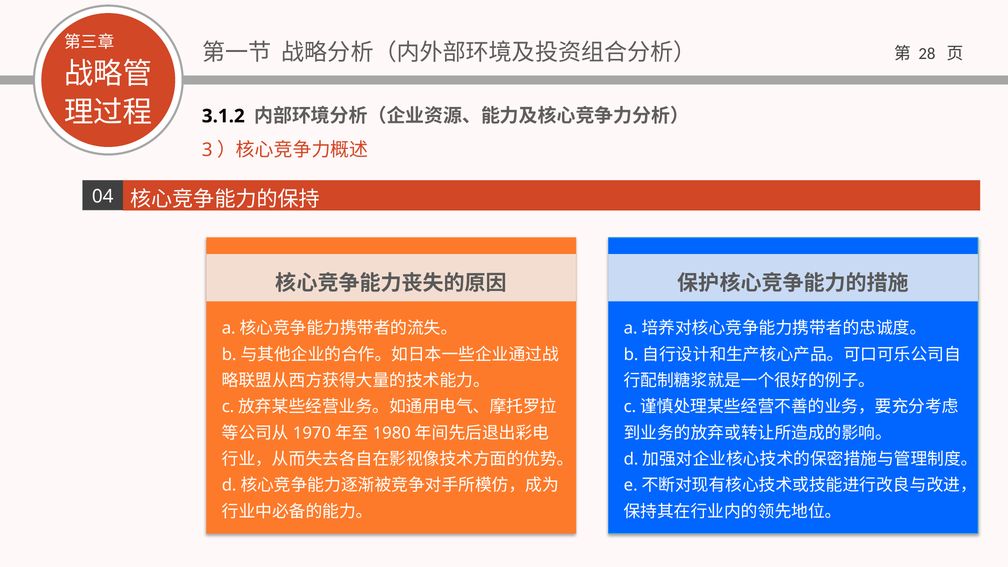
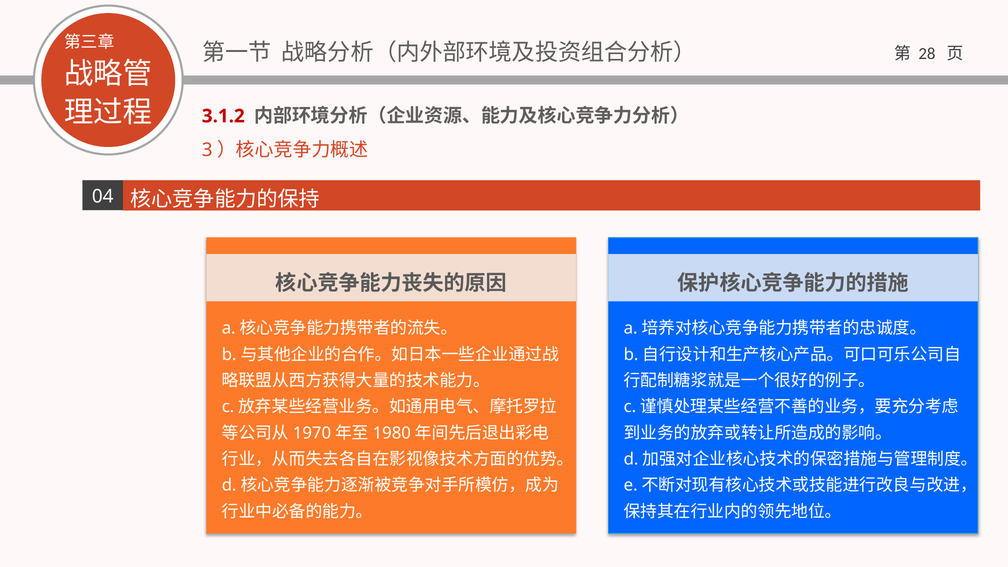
3.1.2 colour: black -> red (223, 116)
